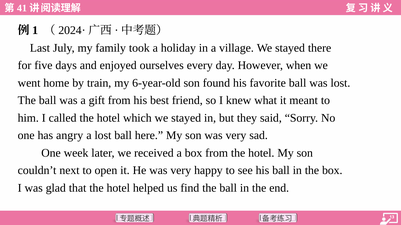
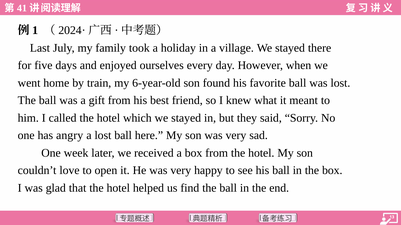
next: next -> love (69, 171)
